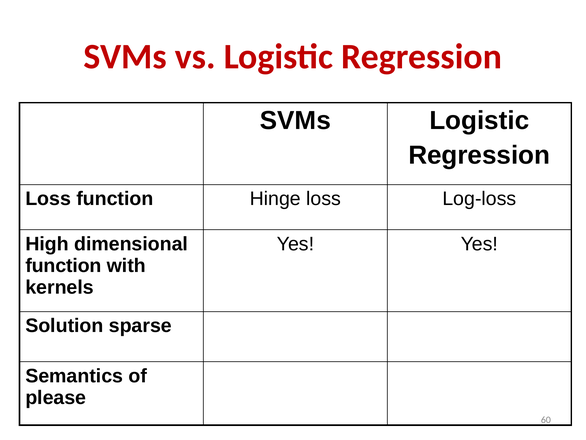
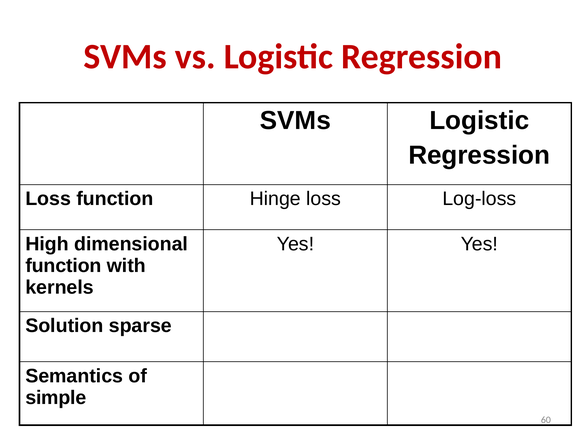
please: please -> simple (56, 397)
